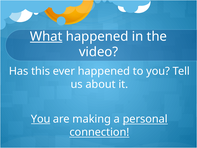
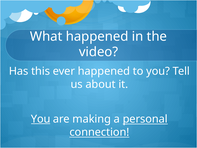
What underline: present -> none (46, 36)
